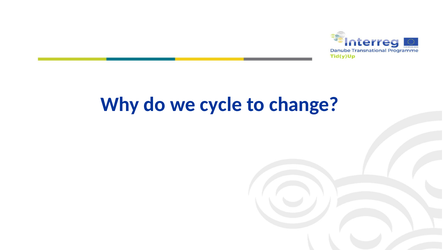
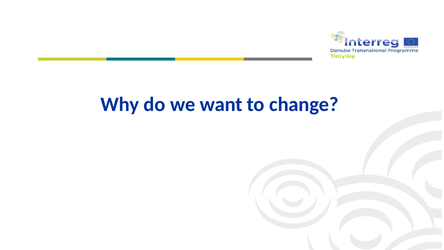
cycle: cycle -> want (221, 104)
